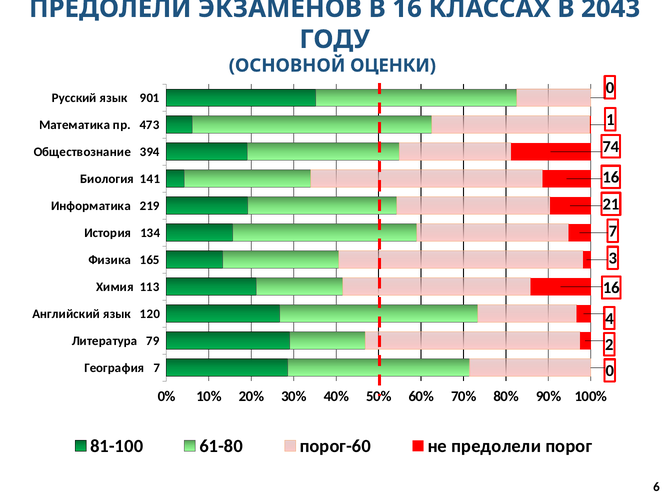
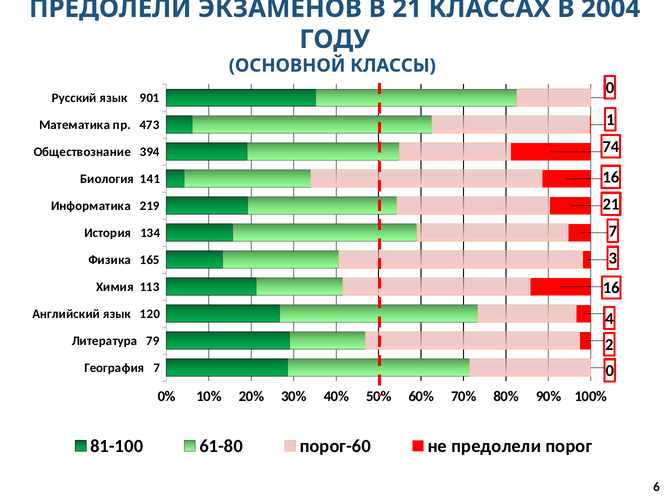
В 16: 16 -> 21 (407, 8)
2043: 2043 -> 2004 (611, 8)
ОЦЕНКИ: ОЦЕНКИ -> КЛАССЫ (393, 66)
